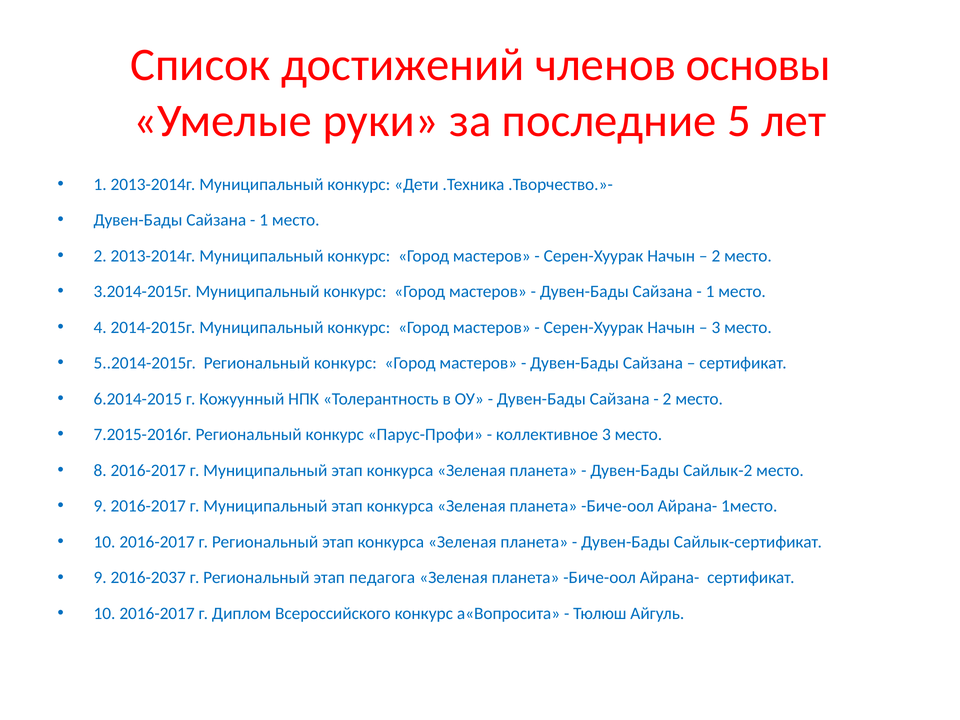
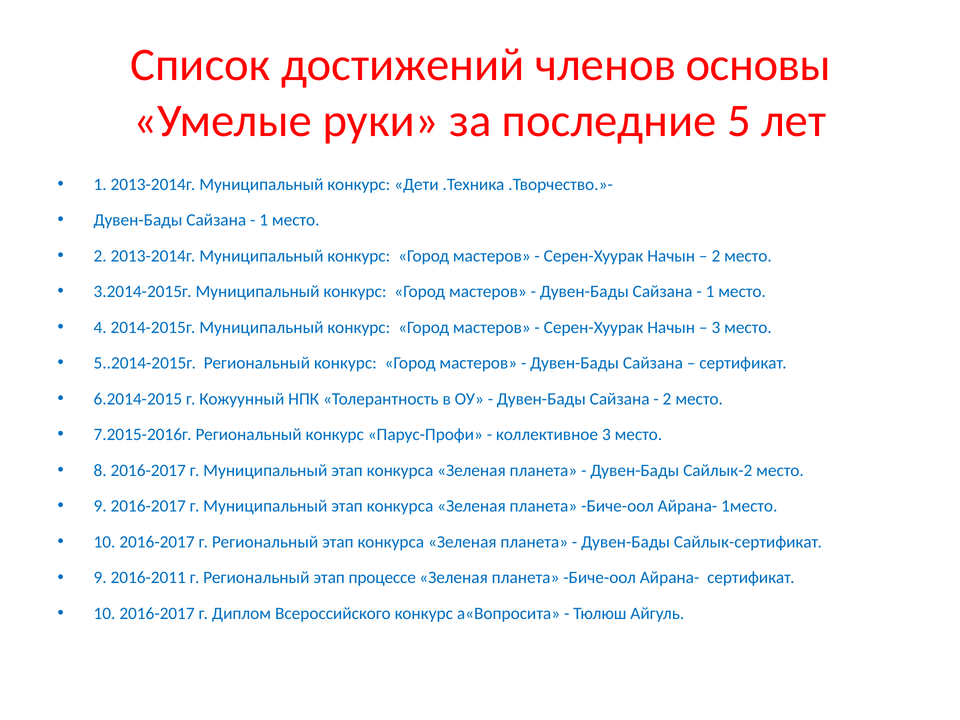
2016-2037: 2016-2037 -> 2016-2011 (148, 578)
педагога: педагога -> процессе (382, 578)
